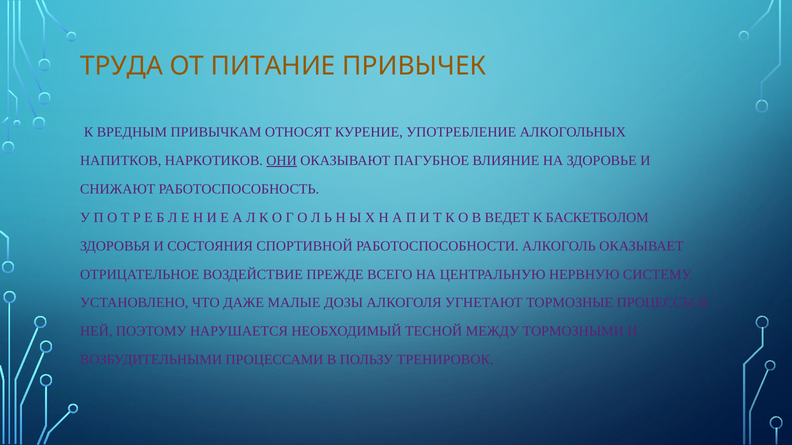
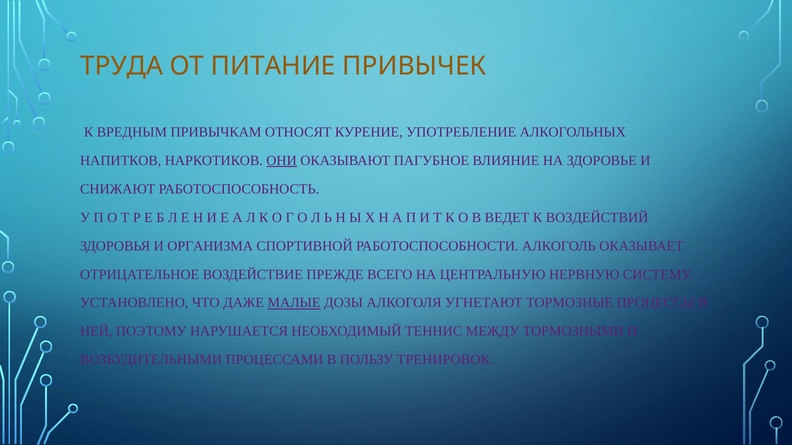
БАСКЕТБОЛОМ: БАСКЕТБОЛОМ -> ВОЗДЕЙСТВИЙ (597, 218)
СОСТОЯНИЯ: СОСТОЯНИЯ -> ОРГАНИЗМА (210, 246)
МАЛЫЕ underline: none -> present (294, 303)
ТЕСНОЙ: ТЕСНОЙ -> ТЕННИС (434, 332)
